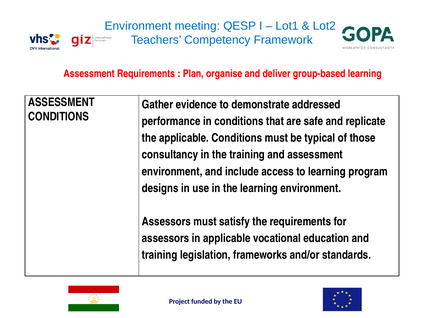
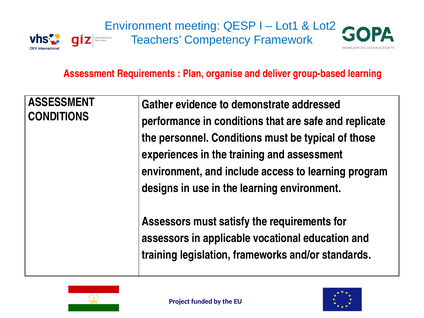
the applicable: applicable -> personnel (184, 138)
consultancy: consultancy -> experiences (170, 155)
